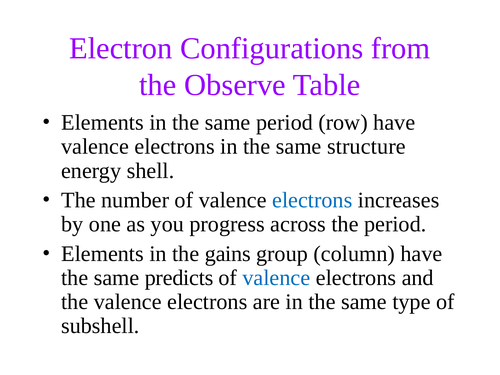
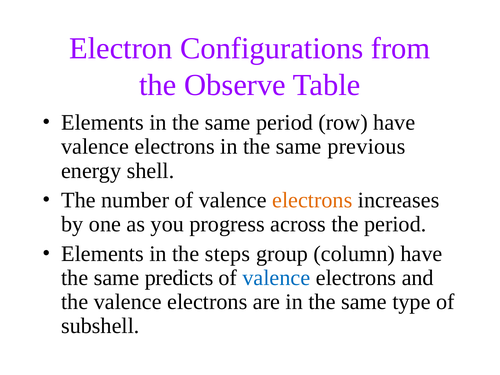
structure: structure -> previous (366, 147)
electrons colour: blue -> orange (312, 200)
gains: gains -> steps (228, 254)
